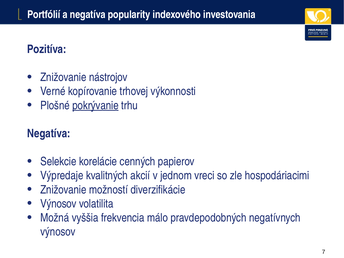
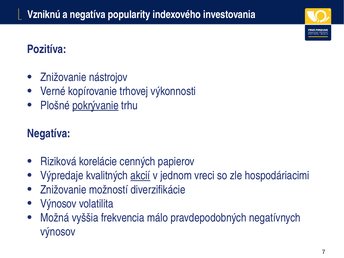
Portfólií: Portfólií -> Vzniknú (44, 15)
Selekcie: Selekcie -> Riziková (58, 162)
akcií underline: none -> present (140, 176)
